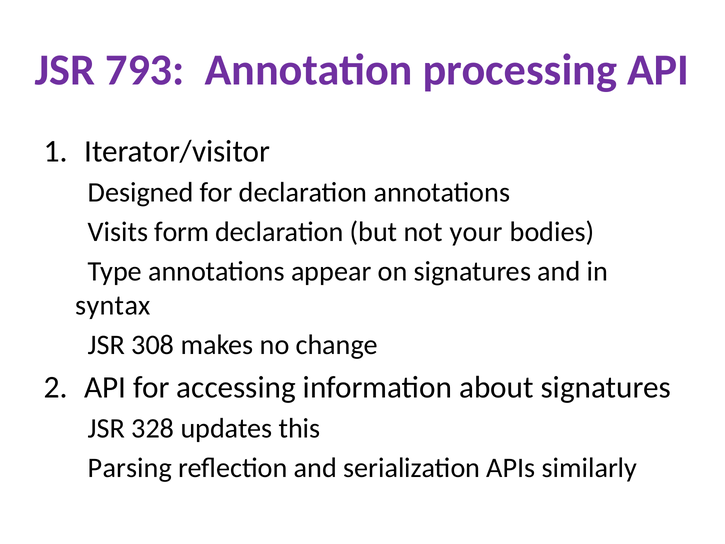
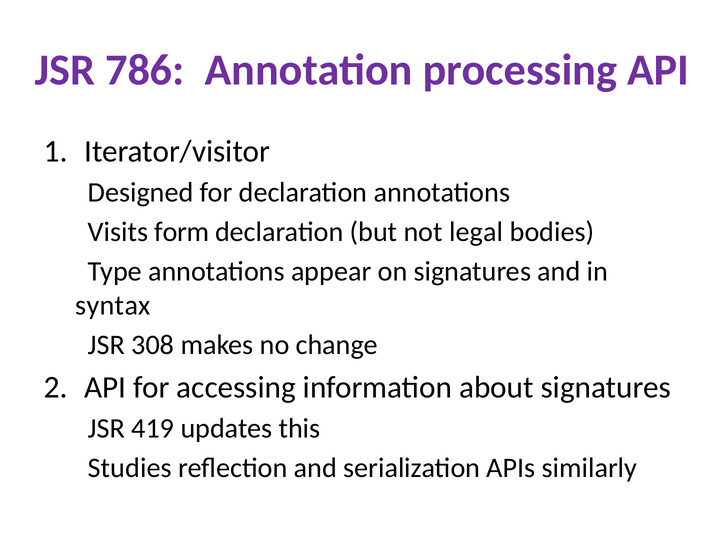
793: 793 -> 786 (145, 70)
your: your -> legal (476, 232)
328: 328 -> 419 (153, 428)
Parsing: Parsing -> Studies (130, 468)
